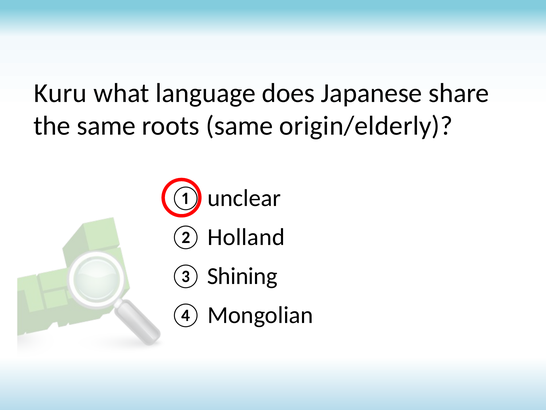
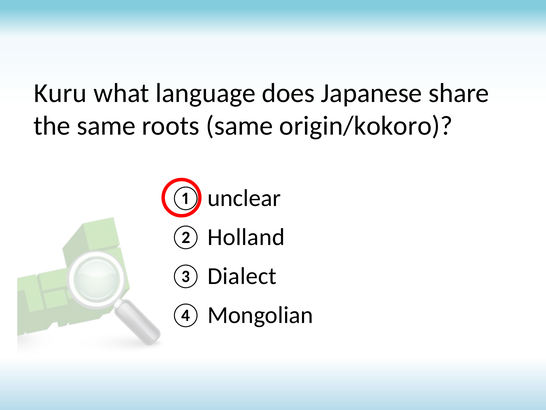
origin/elderly: origin/elderly -> origin/kokoro (366, 126)
Shining: Shining -> Dialect (242, 276)
